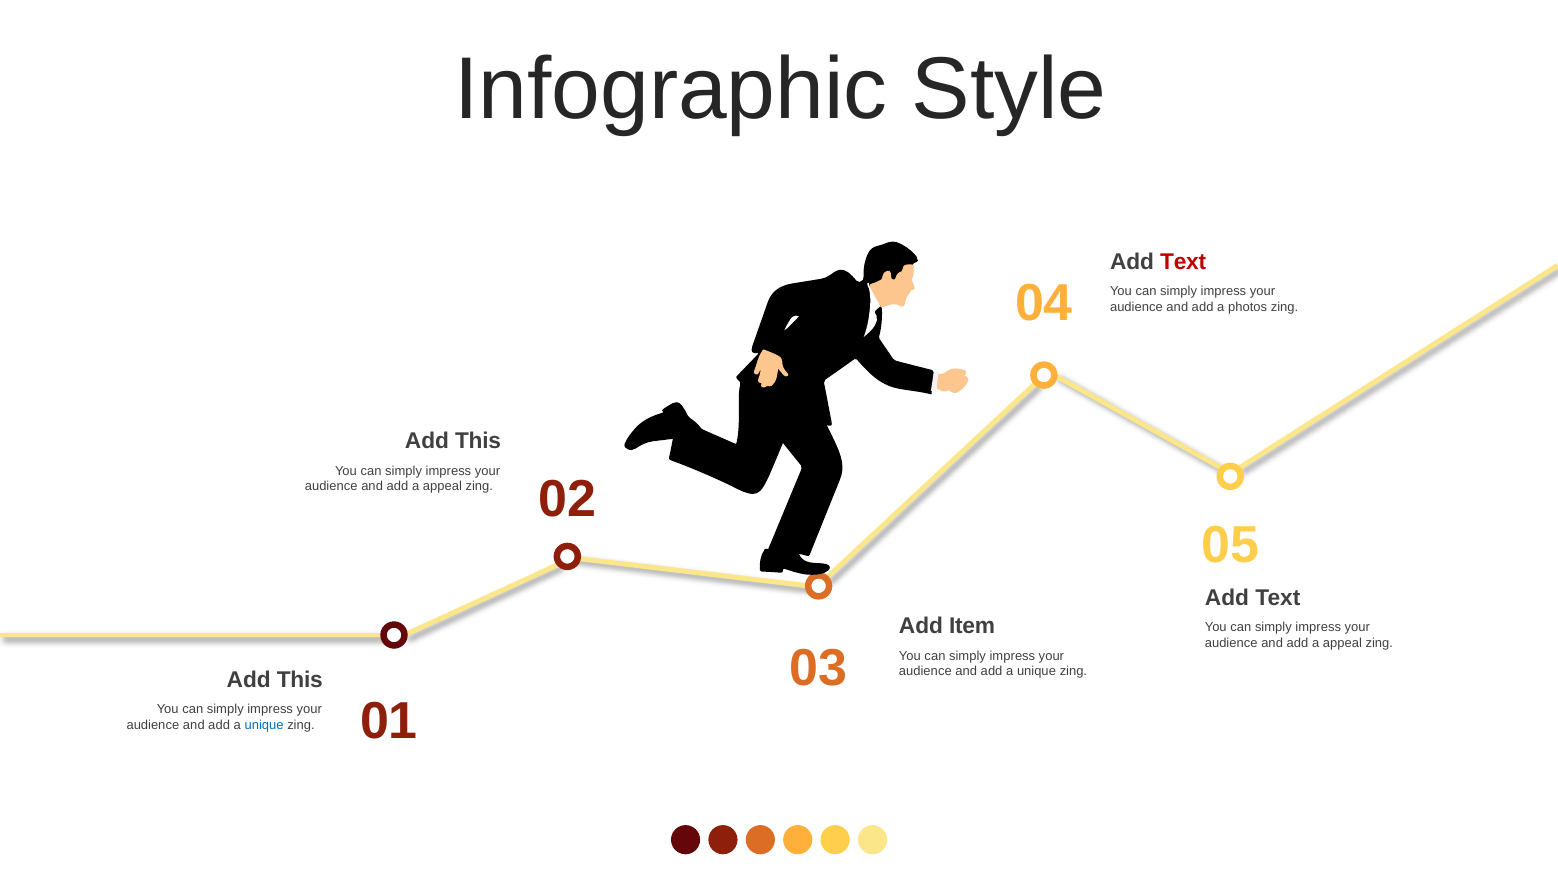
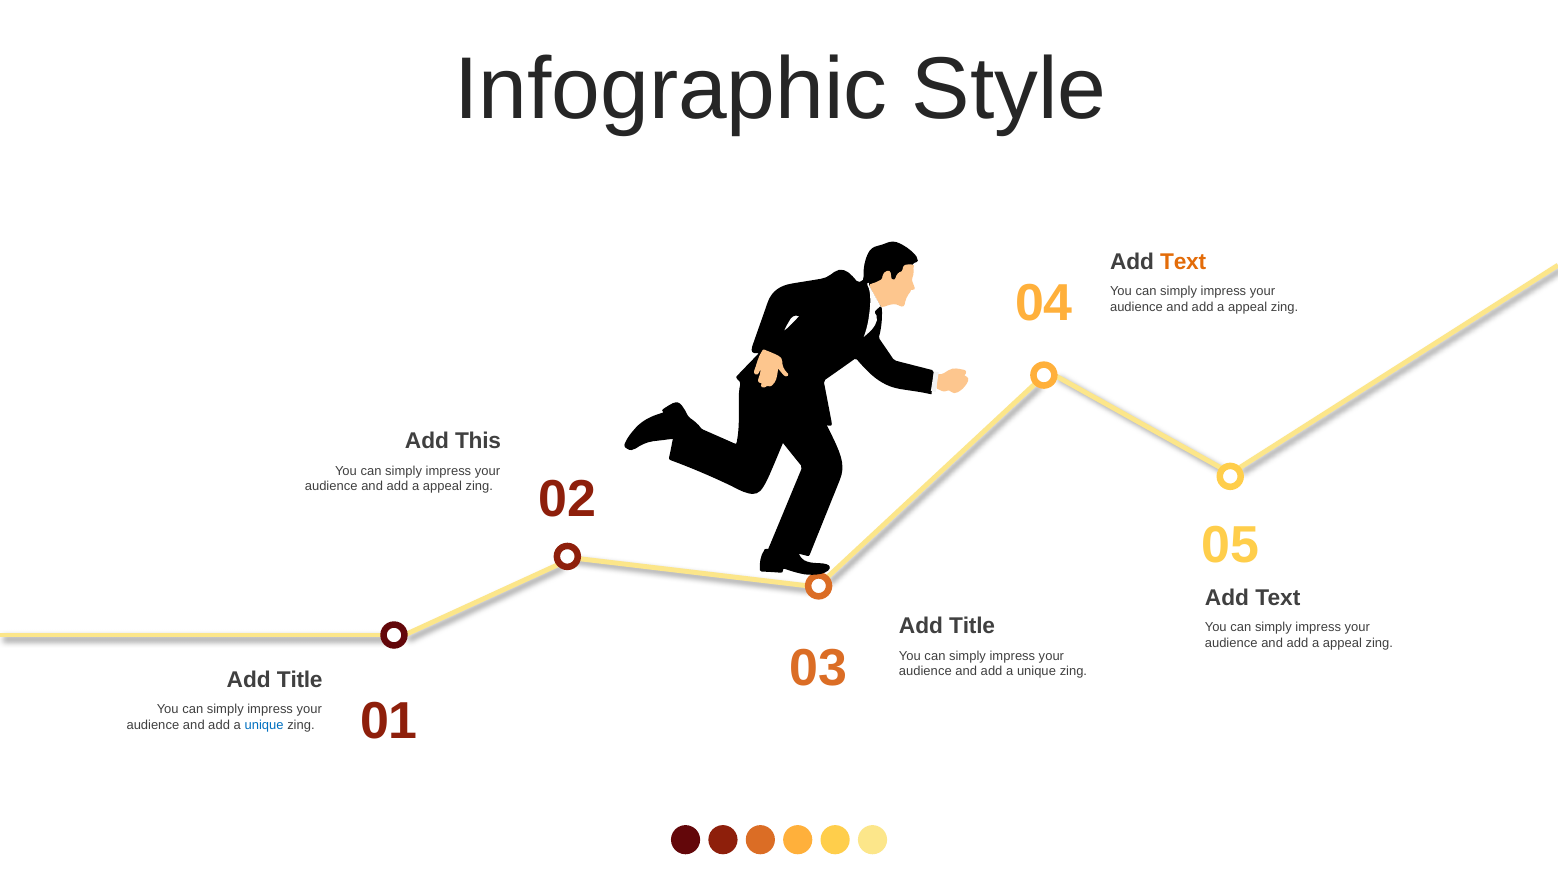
Text colour: red -> orange (1183, 261)
photos: photos -> appeal (1248, 307)
Item: Item -> Title (972, 626)
This: This -> Title (300, 679)
